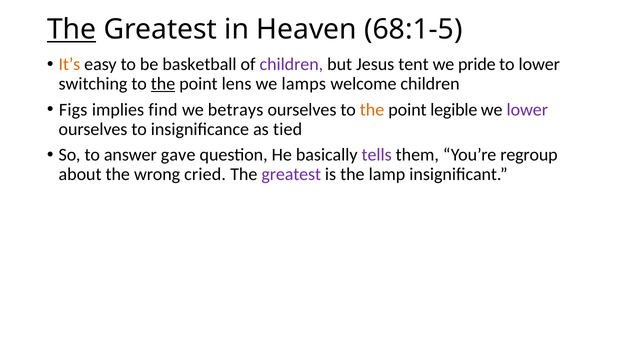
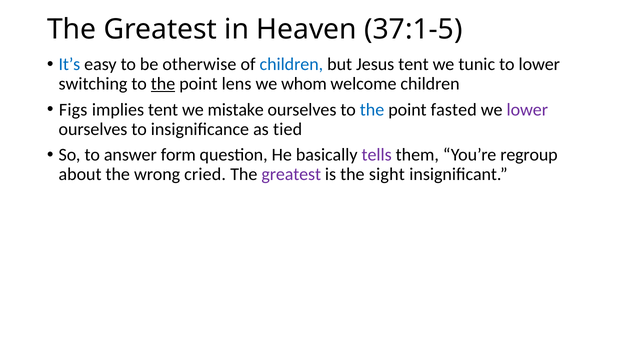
The underline: present -> none (72, 30)
68:1-5: 68:1-5 -> 37:1-5 (413, 30)
It’s colour: orange -> blue (69, 64)
basketball: basketball -> otherwise (199, 64)
children colour: purple -> blue (291, 64)
pride: pride -> tunic (477, 64)
lamps: lamps -> whom (304, 84)
implies find: find -> tent (163, 110)
betrays: betrays -> mistake (236, 110)
the colour: orange -> blue (372, 110)
legible: legible -> fasted (454, 110)
gave: gave -> form (178, 155)
lamp: lamp -> sight (387, 175)
